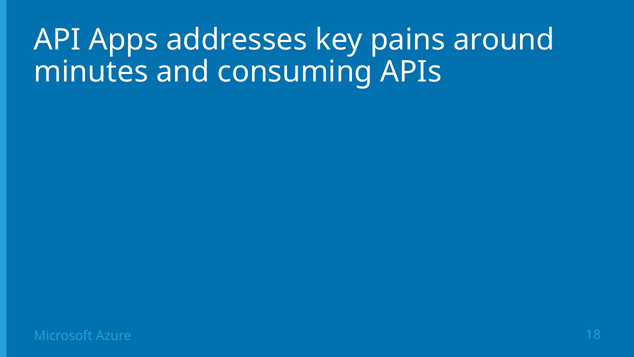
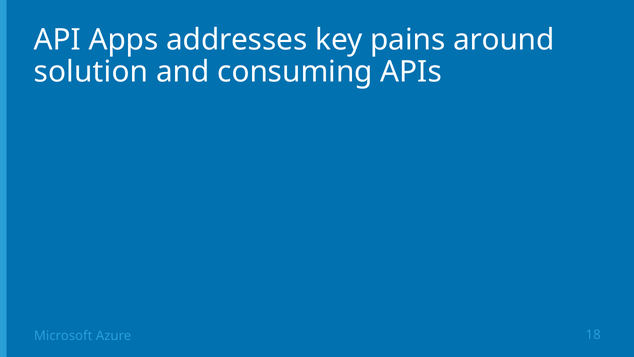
minutes: minutes -> solution (91, 72)
